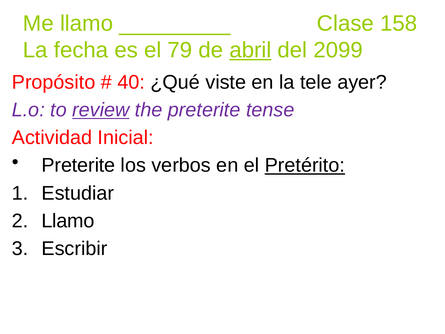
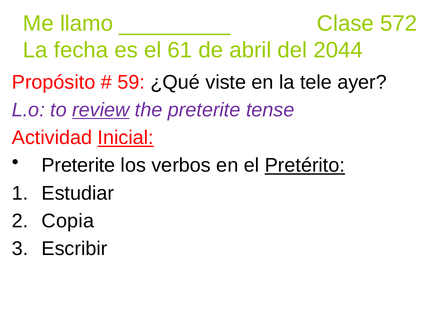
158: 158 -> 572 (399, 23)
79: 79 -> 61 (180, 50)
abril underline: present -> none (250, 50)
2099: 2099 -> 2044 (338, 50)
40: 40 -> 59 (131, 82)
Inicial underline: none -> present (126, 138)
Llamo: Llamo -> Copia (68, 221)
